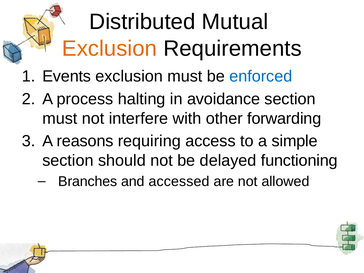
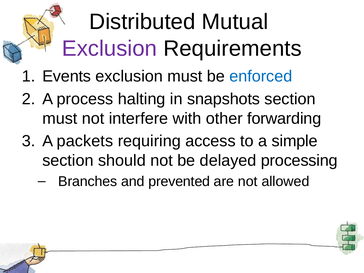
Exclusion colour: orange -> purple (110, 49)
avoidance: avoidance -> snapshots (224, 99)
reasons: reasons -> packets (85, 141)
functioning: functioning -> processing (299, 161)
accessed: accessed -> prevented (179, 181)
